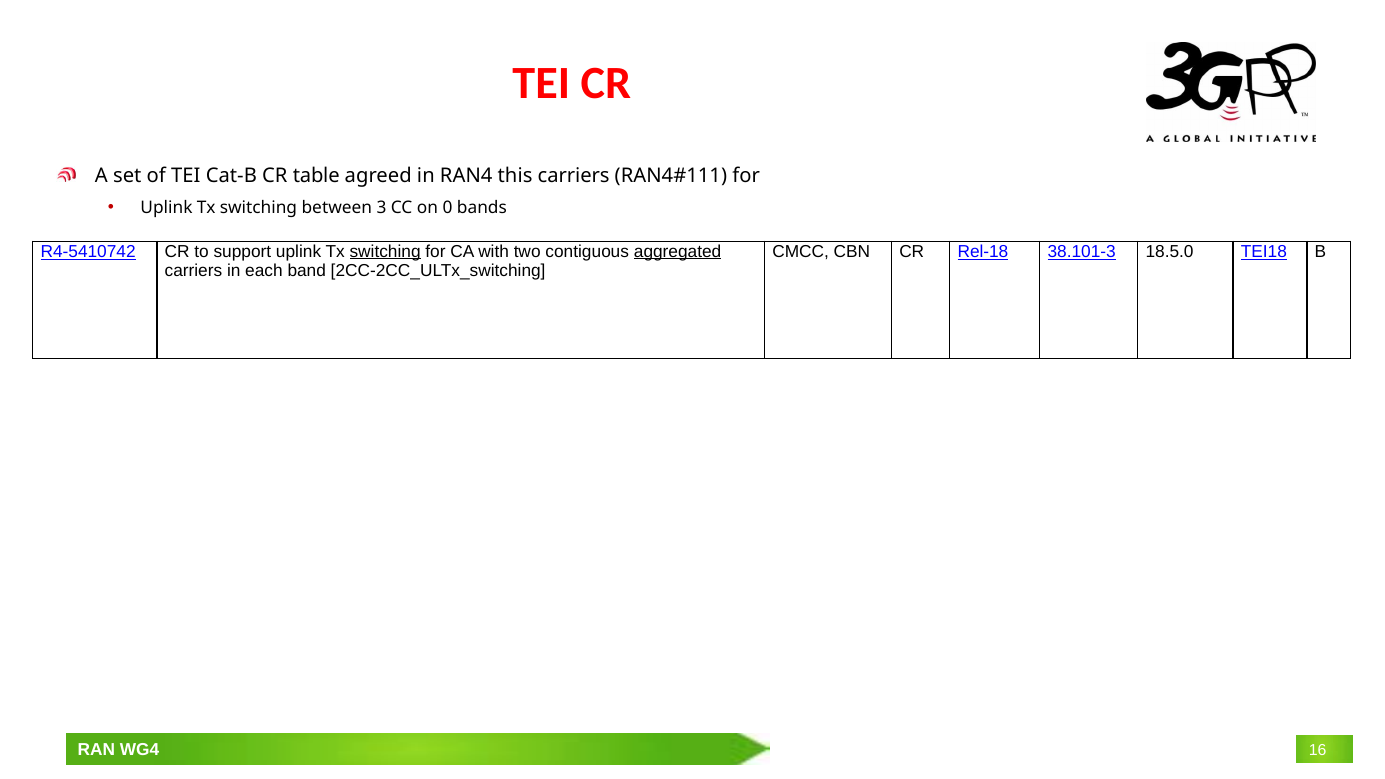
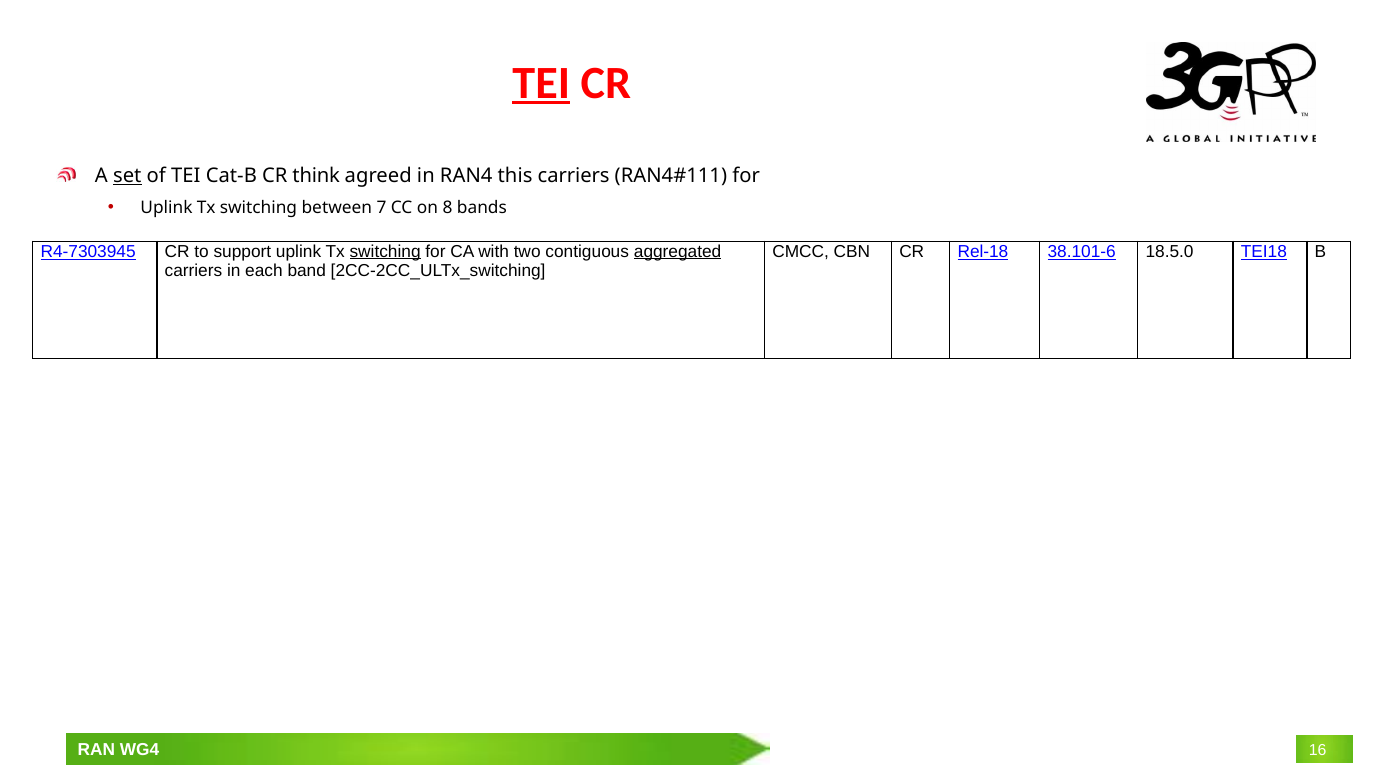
TEI underline: none -> present (541, 83)
set underline: none -> present (127, 175)
table: table -> think (316, 175)
3: 3 -> 7 (381, 208)
0: 0 -> 8 (448, 208)
R4-5410742: R4-5410742 -> R4-7303945 (88, 251)
38.101-3: 38.101-3 -> 38.101-6 (1082, 251)
